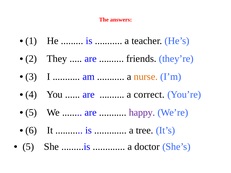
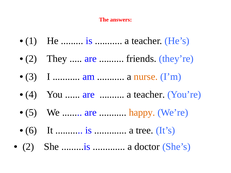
correct: correct -> teacher (149, 95)
happy colour: purple -> orange (142, 113)
5: 5 -> 2 (28, 147)
